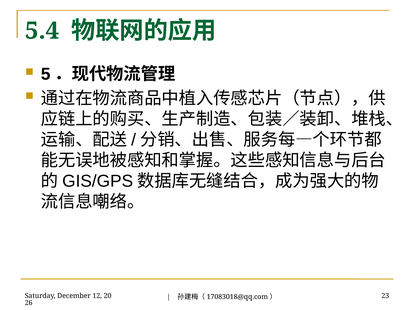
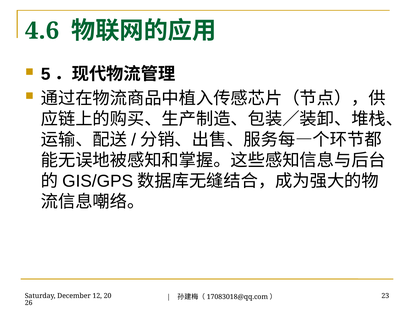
5.4: 5.4 -> 4.6 (42, 31)
